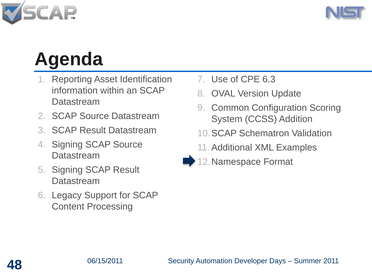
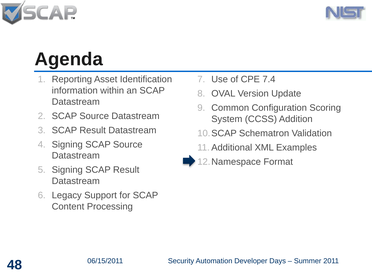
6.3: 6.3 -> 7.4 (269, 79)
